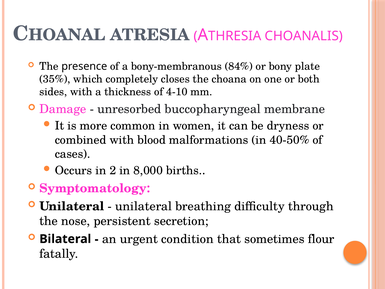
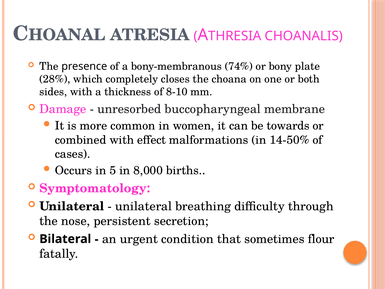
84%: 84% -> 74% (239, 66)
35%: 35% -> 28% (55, 79)
4-10: 4-10 -> 8-10 (177, 92)
dryness: dryness -> towards (288, 126)
blood: blood -> effect (152, 140)
40-50%: 40-50% -> 14-50% (289, 140)
2: 2 -> 5 (113, 170)
